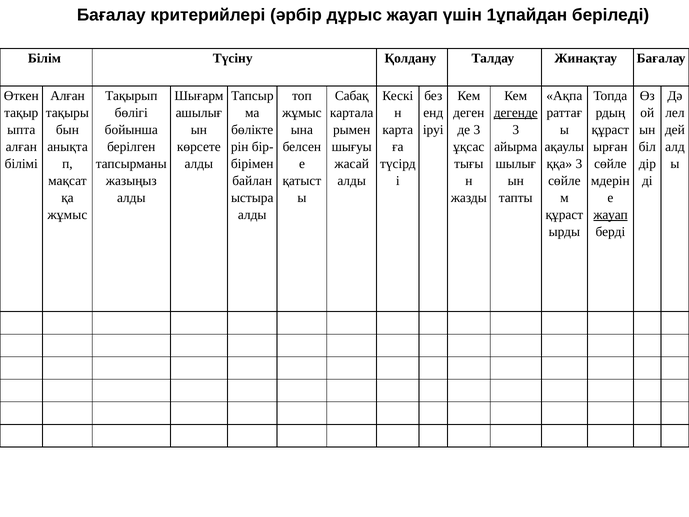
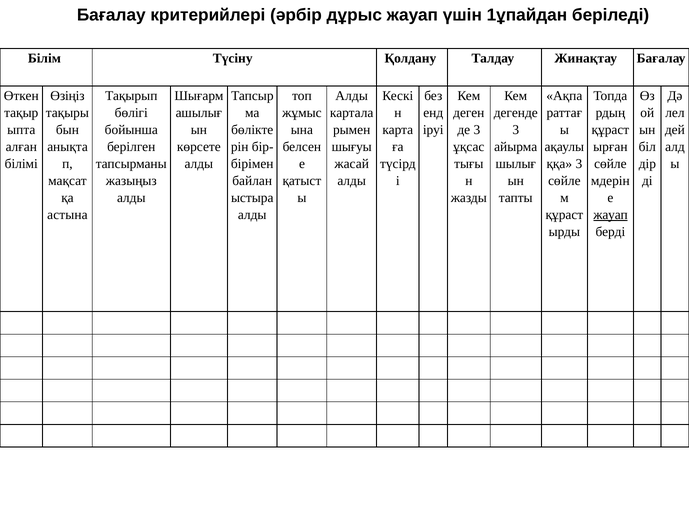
Алған: Алған -> Өзіңіз (67, 96)
Сабақ: Сабақ -> Алды (352, 96)
дегенде underline: present -> none (516, 113)
жұмыс: жұмыс -> астына (67, 215)
